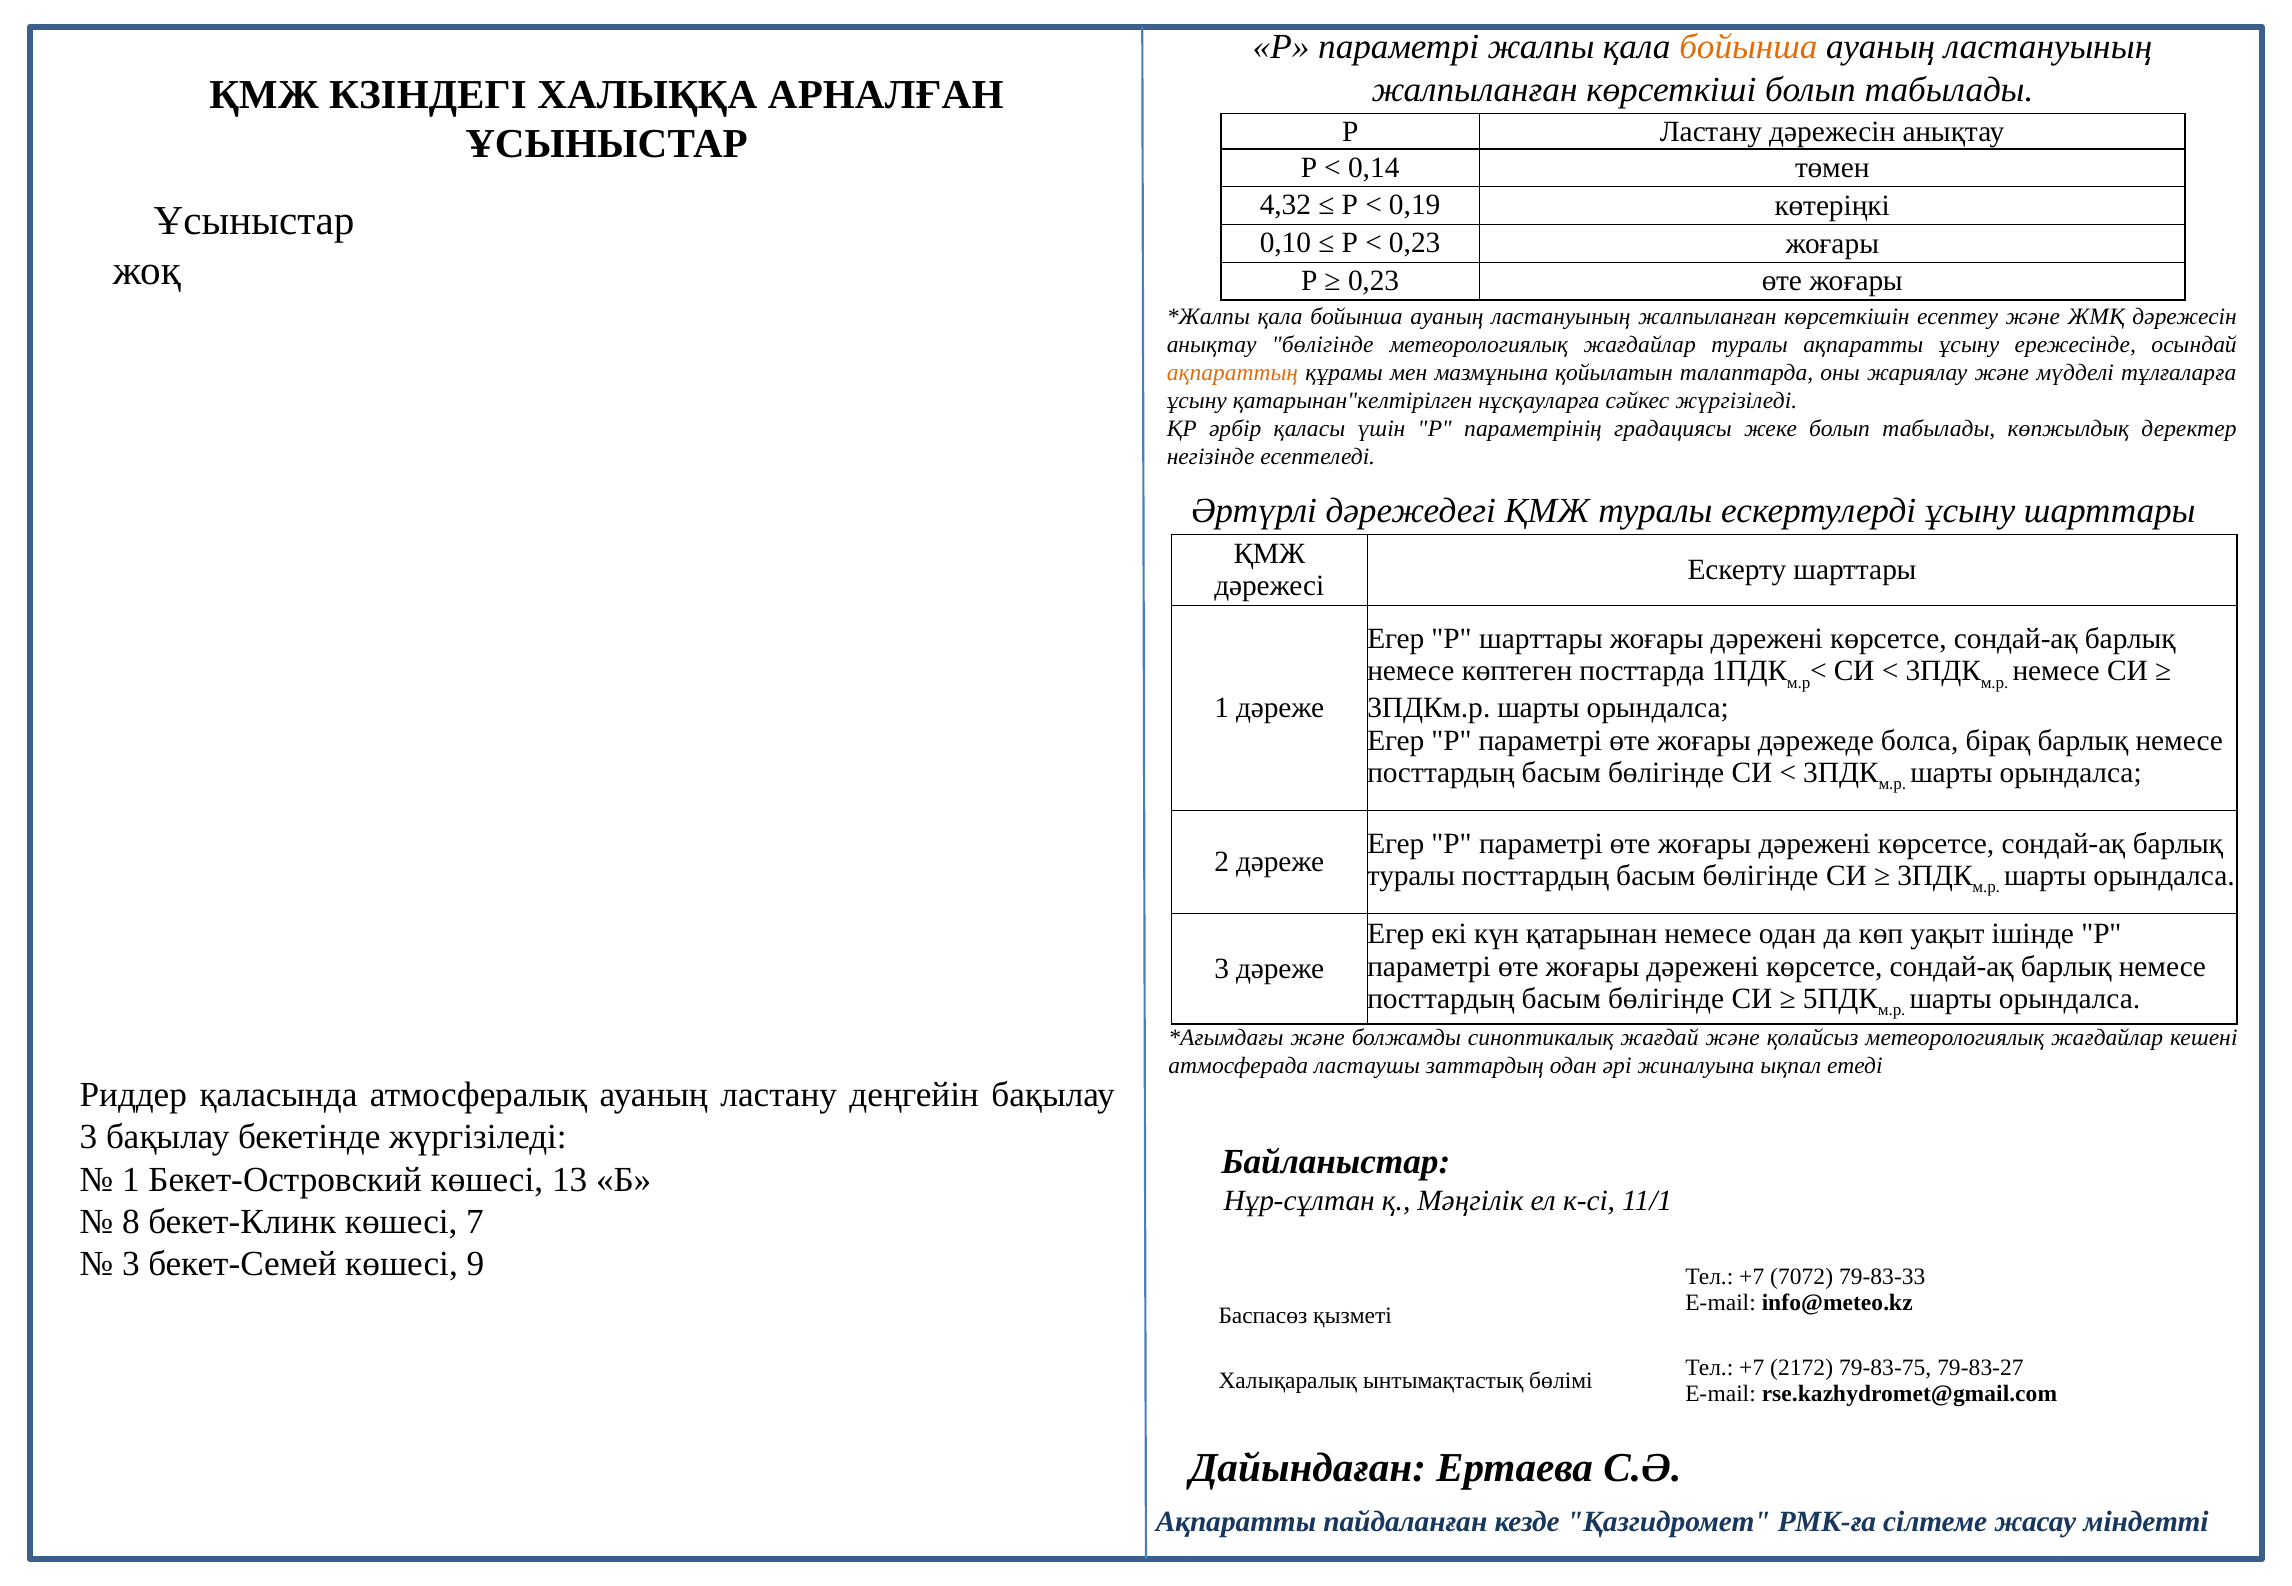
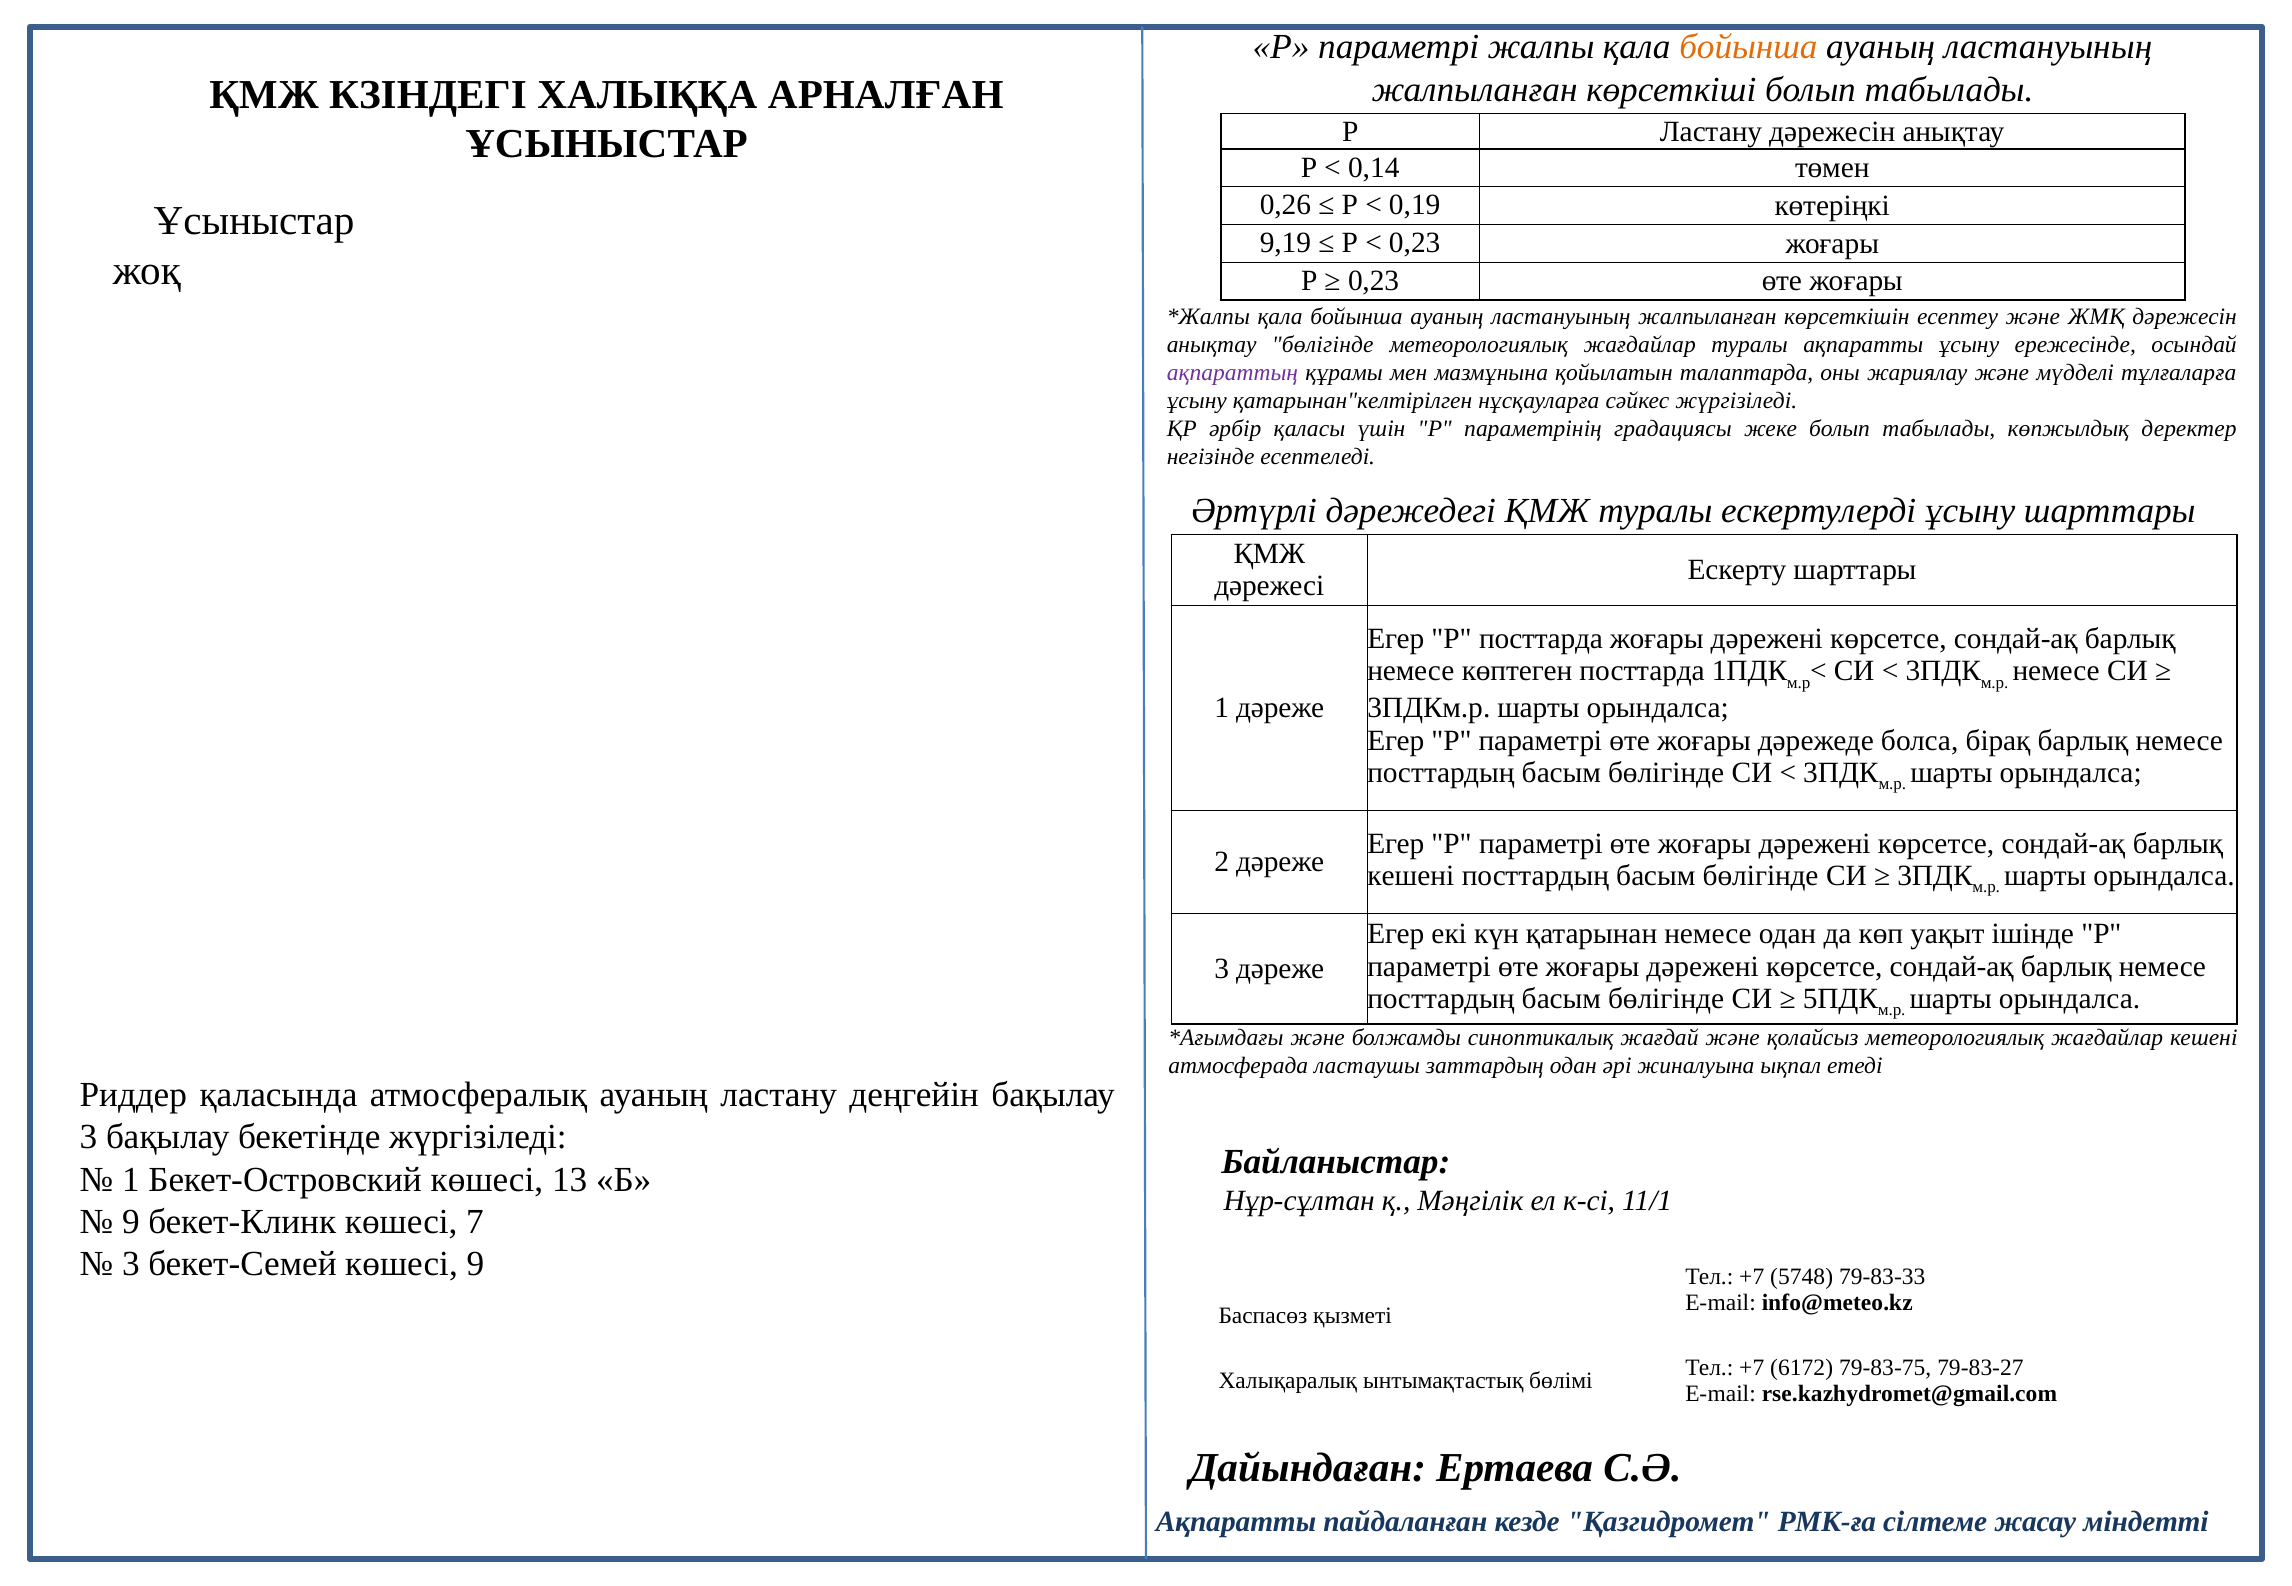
4,32: 4,32 -> 0,26 (1285, 205)
0,10: 0,10 -> 9,19 (1285, 243)
ақпараттың colour: orange -> purple (1232, 373)
Р шарттары: шарттары -> посттарда (1541, 639)
туралы: туралы -> кешені (1411, 876)
8: 8 -> 9 (131, 1222)
7072: 7072 -> 5748 (1802, 1277)
2172: 2172 -> 6172 (1802, 1369)
